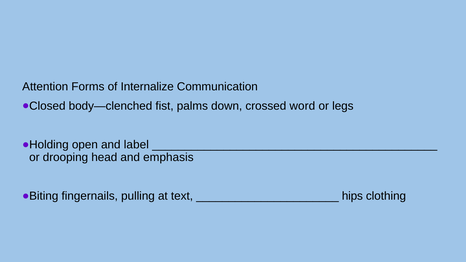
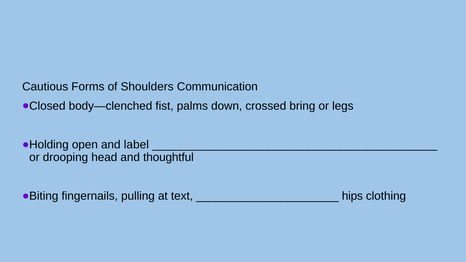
Attention: Attention -> Cautious (45, 87)
Internalize: Internalize -> Shoulders (147, 87)
word: word -> bring (302, 106)
emphasis: emphasis -> thoughtful (168, 157)
